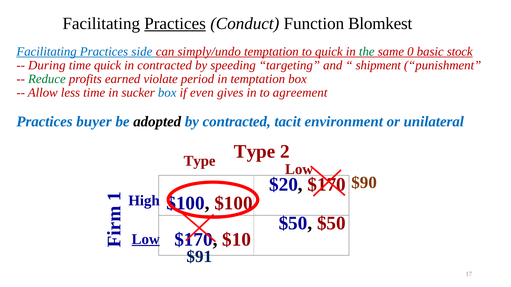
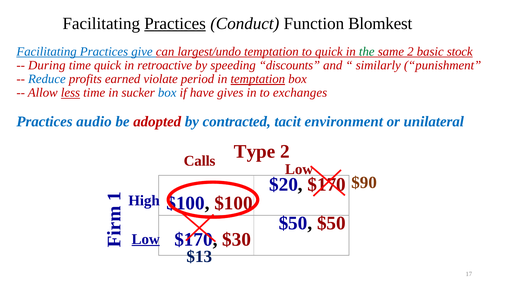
side: side -> give (142, 52)
simply/undo: simply/undo -> largest/undo (209, 52)
same 0: 0 -> 2 (410, 52)
in contracted: contracted -> retroactive (165, 65)
targeting: targeting -> discounts (290, 65)
shipment: shipment -> similarly (378, 65)
Reduce colour: green -> blue (47, 79)
temptation underline: none -> present (258, 79)
less underline: none -> present (70, 93)
even: even -> have (202, 93)
agreement: agreement -> exchanges (300, 93)
buyer: buyer -> audio (94, 122)
adopted colour: black -> red (157, 122)
Type: Type -> Calls (200, 161)
$10: $10 -> $30 (237, 240)
$91: $91 -> $13 (199, 257)
